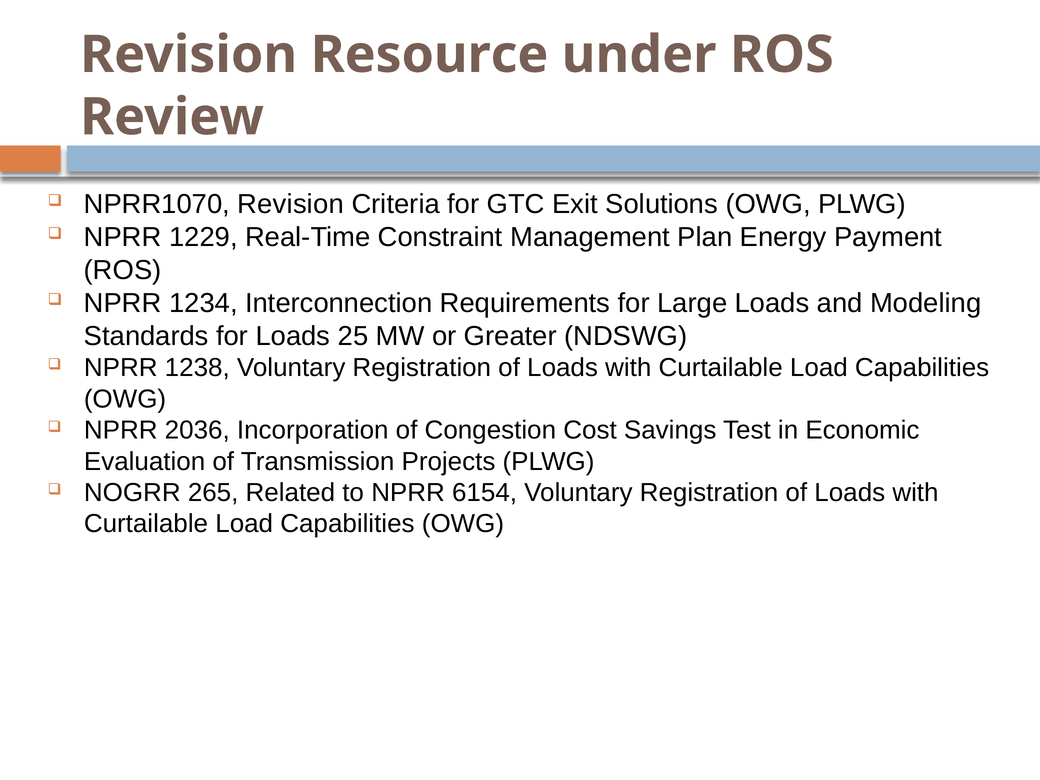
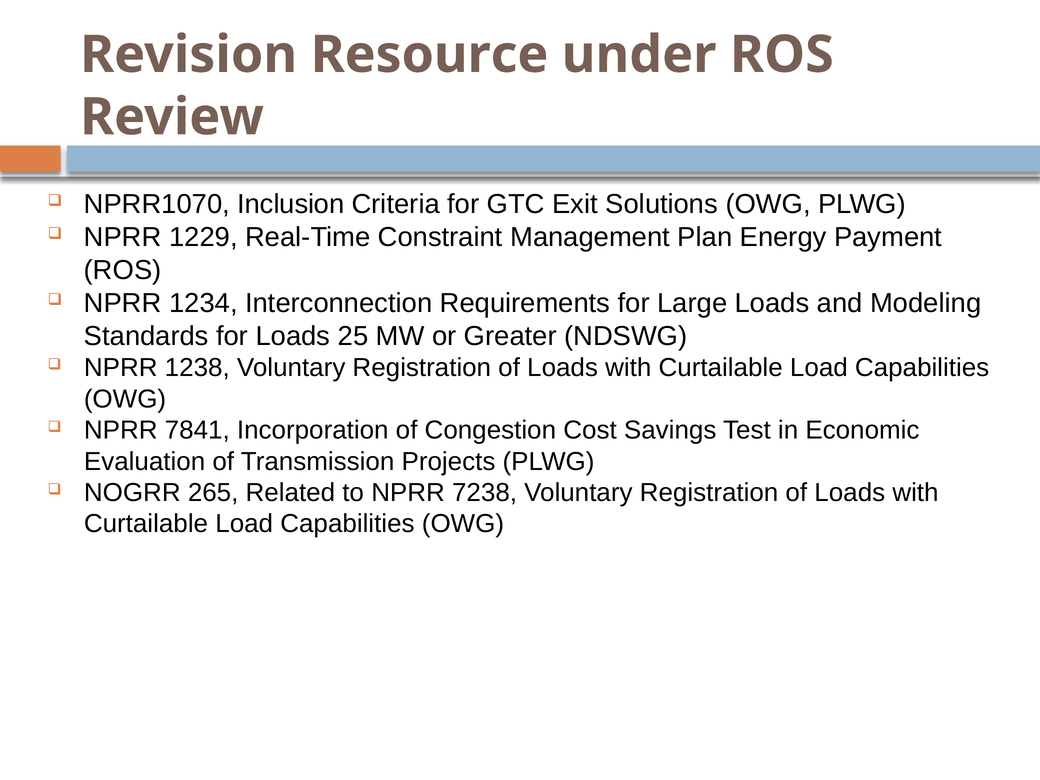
NPRR1070 Revision: Revision -> Inclusion (291, 204)
2036: 2036 -> 7841 (197, 430)
6154: 6154 -> 7238 (485, 493)
